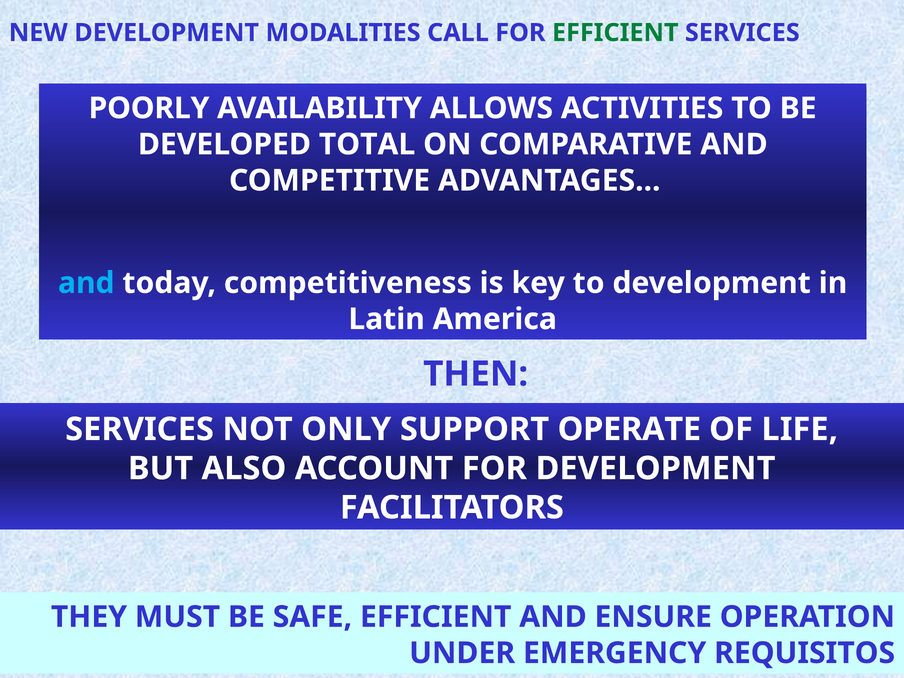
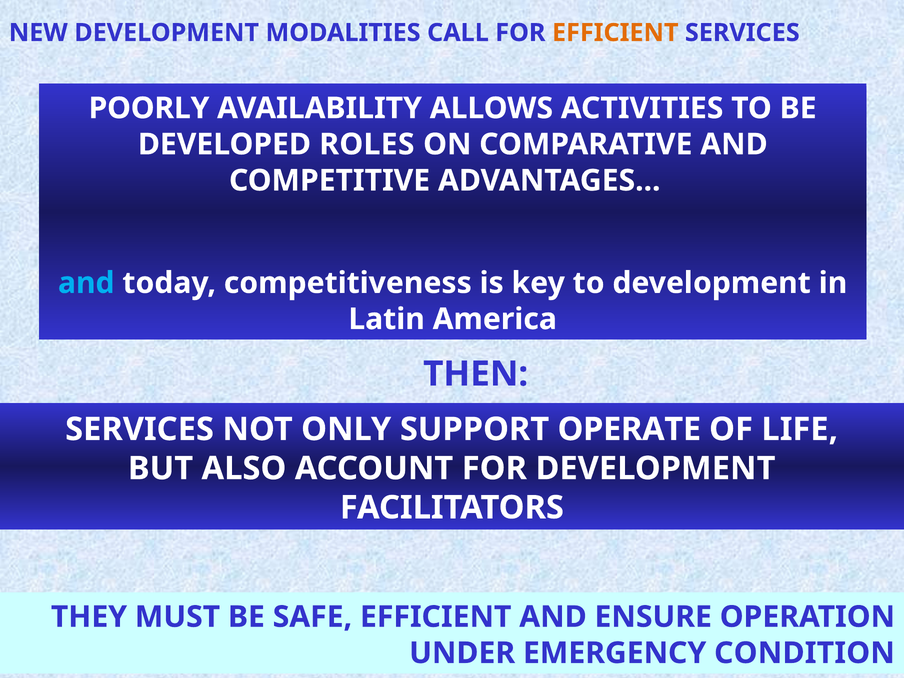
EFFICIENT colour: green -> orange (615, 33)
TOTAL: TOTAL -> ROLES (367, 144)
REQUISITOS: REQUISITOS -> CONDITION (804, 653)
